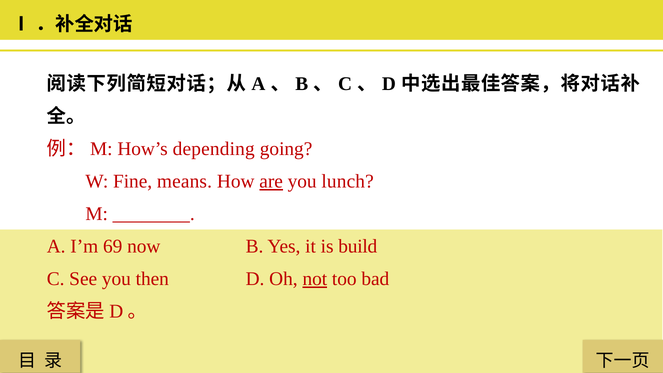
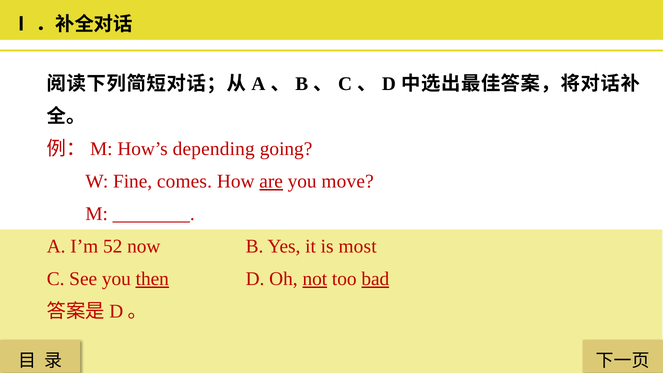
means: means -> comes (184, 181)
lunch: lunch -> move (348, 181)
69: 69 -> 52 (113, 246)
build: build -> most (358, 246)
then underline: none -> present (152, 279)
bad underline: none -> present (375, 279)
